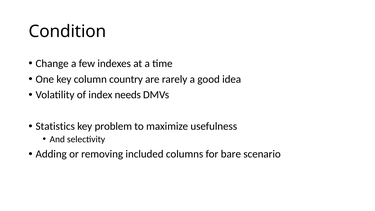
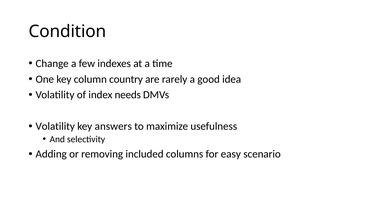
Statistics: Statistics -> Volatility (55, 126)
problem: problem -> answers (113, 126)
bare: bare -> easy (231, 154)
